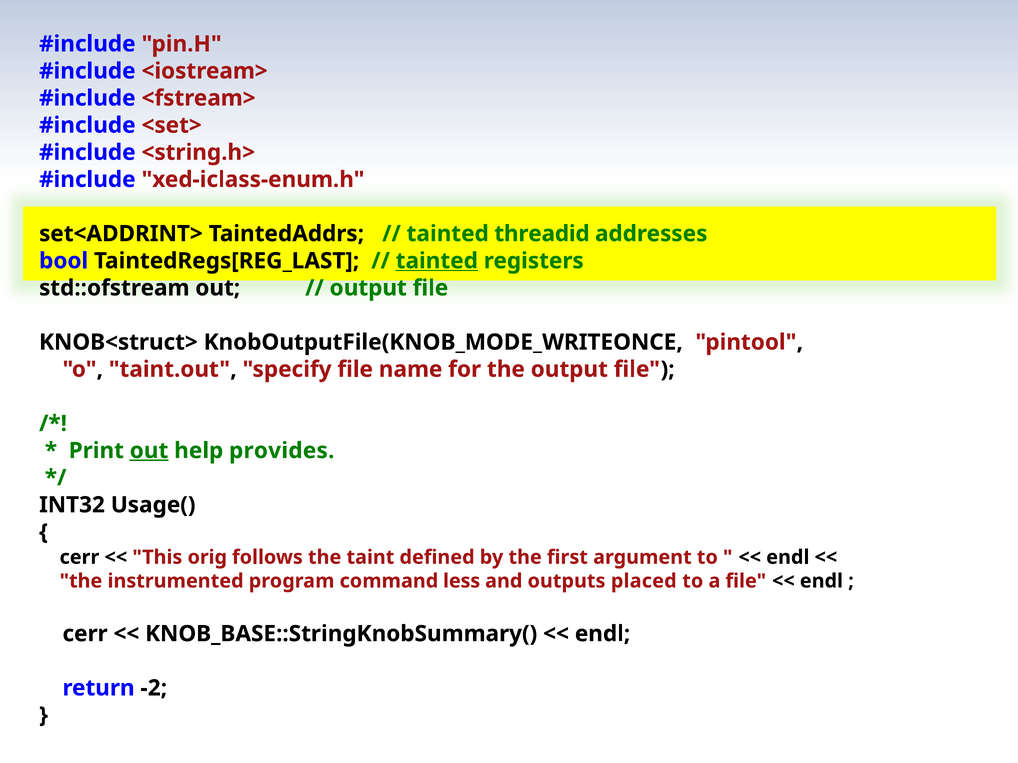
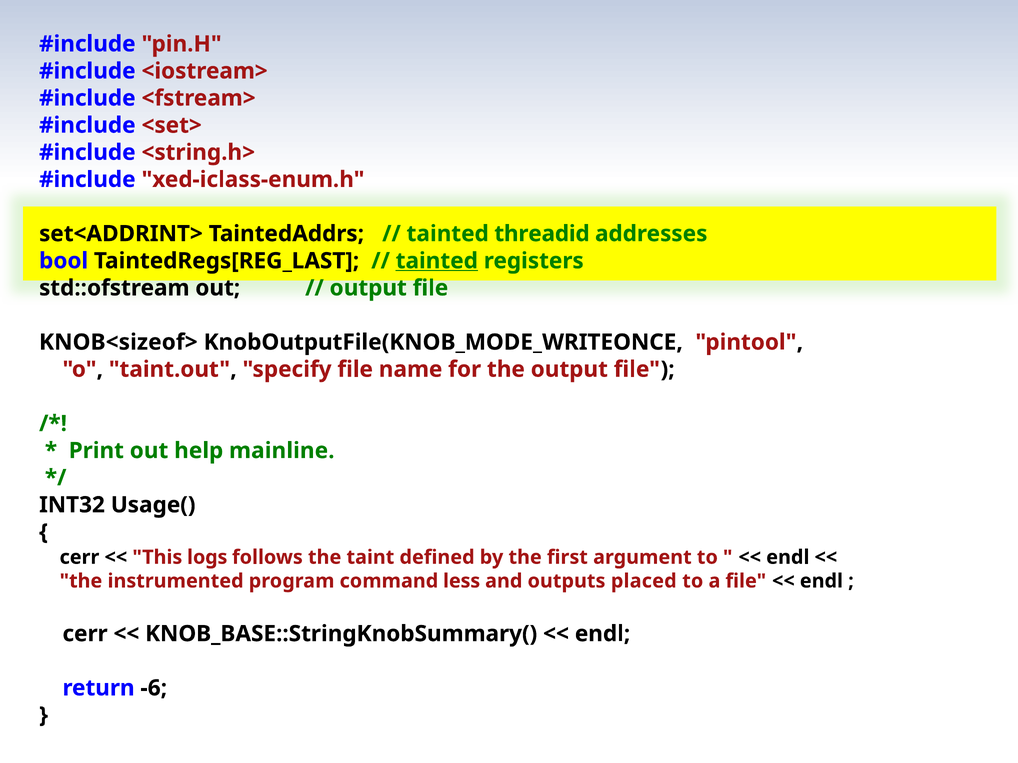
KNOB<struct>: KNOB<struct> -> KNOB<sizeof> (118, 342)
out underline: present -> none (149, 451)
provides: provides -> mainline (282, 451)
orig: orig -> logs (207, 558)
-2: -2 -> -6 (154, 688)
